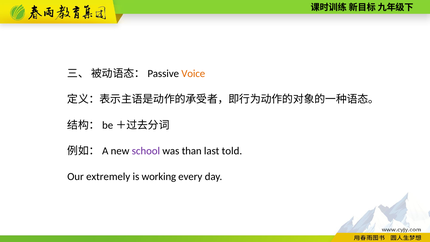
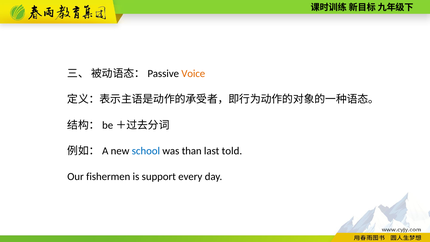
school colour: purple -> blue (146, 151)
extremely: extremely -> fishermen (108, 177)
working: working -> support (159, 177)
